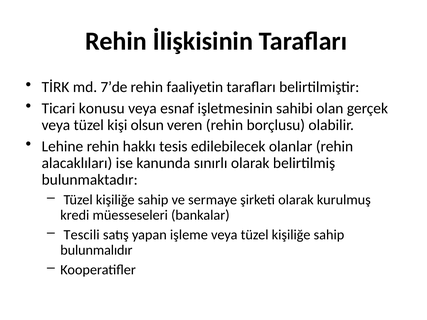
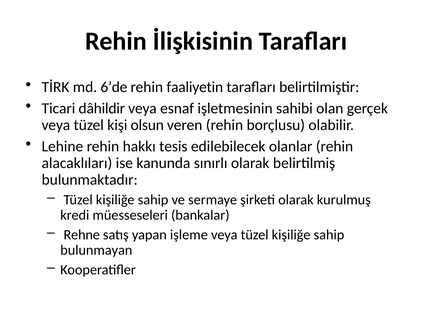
7’de: 7’de -> 6’de (114, 87)
konusu: konusu -> dâhildir (102, 109)
Tescili: Tescili -> Rehne (82, 235)
bulunmalıdır: bulunmalıdır -> bulunmayan (96, 250)
